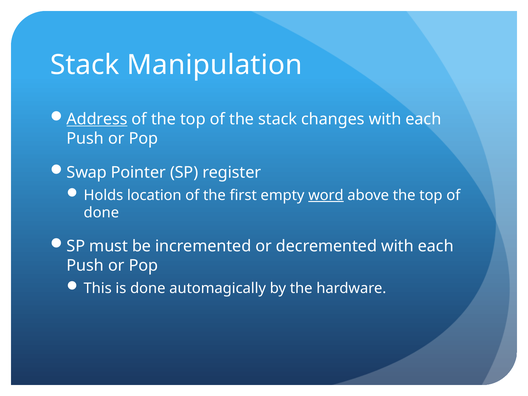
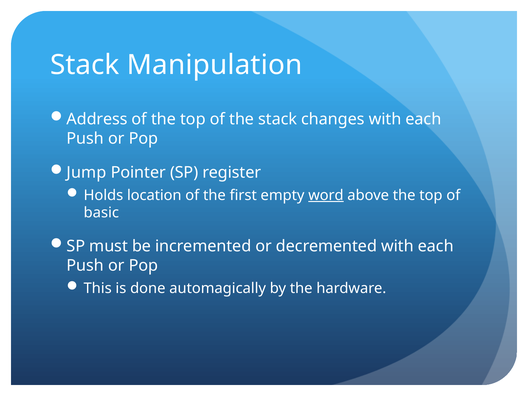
Address underline: present -> none (97, 119)
Swap: Swap -> Jump (87, 172)
done: done -> basic (101, 213)
